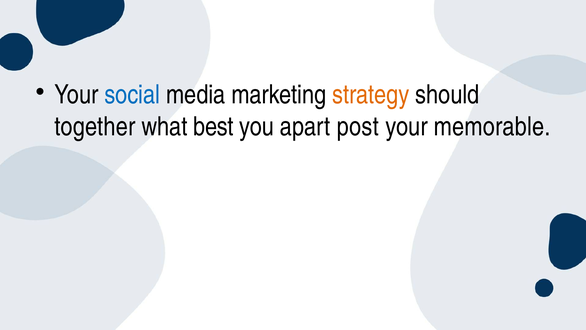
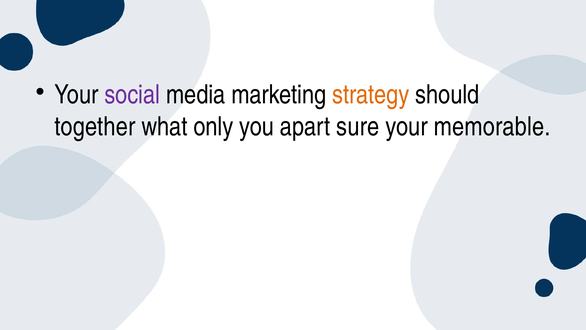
social colour: blue -> purple (132, 95)
best: best -> only (213, 127)
post: post -> sure (358, 127)
